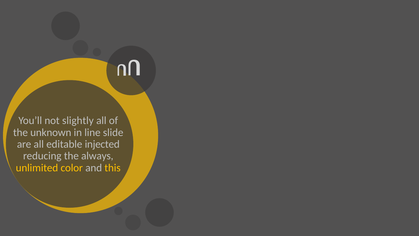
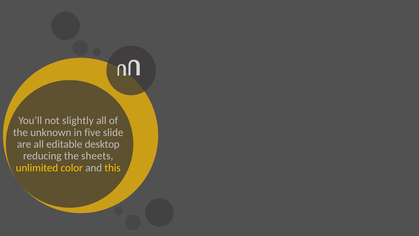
line: line -> five (92, 132)
injected: injected -> desktop (102, 144)
always: always -> sheets (97, 156)
